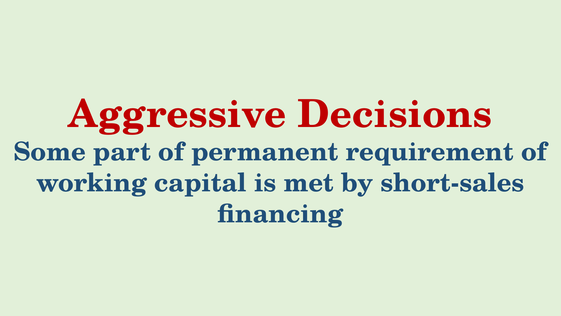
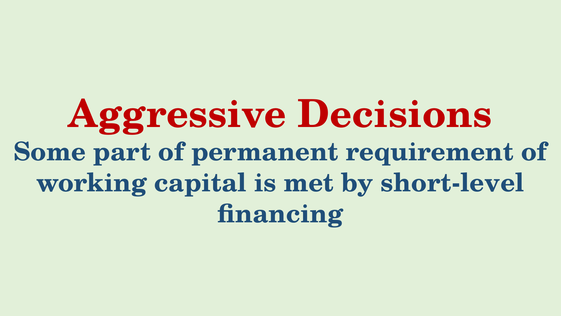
short-sales: short-sales -> short-level (452, 183)
